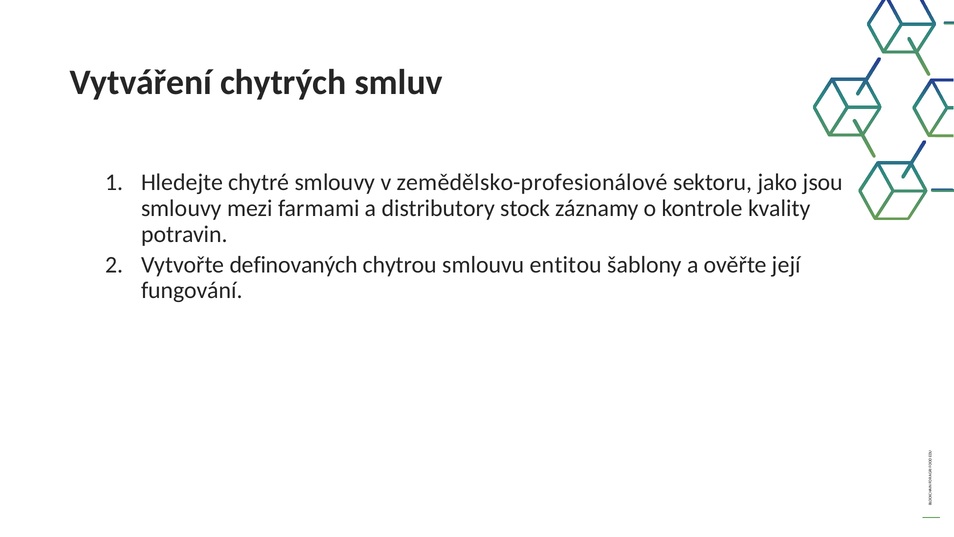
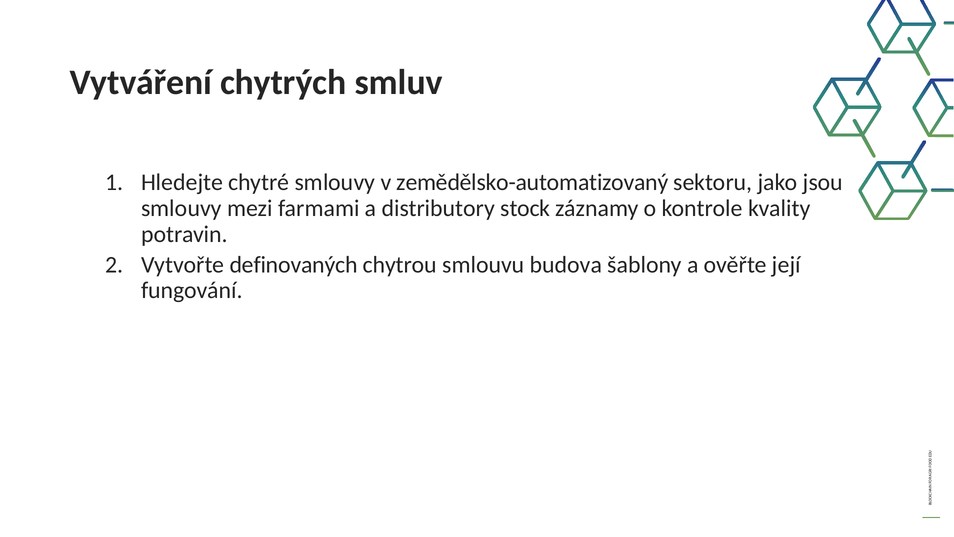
zemědělsko-profesionálové: zemědělsko-profesionálové -> zemědělsko-automatizovaný (532, 182)
entitou: entitou -> budova (566, 265)
